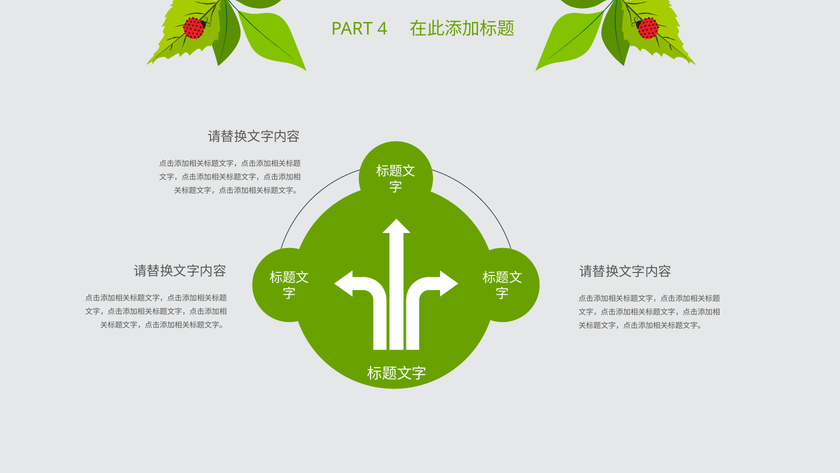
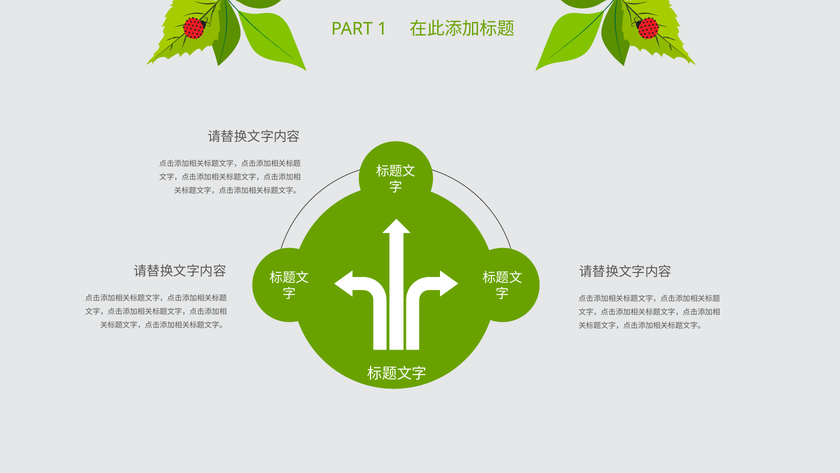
4: 4 -> 1 (382, 29)
